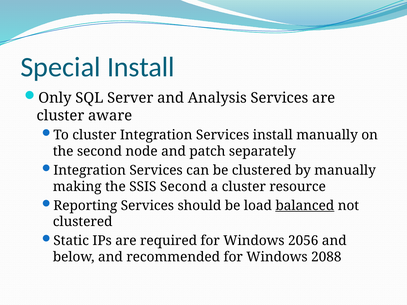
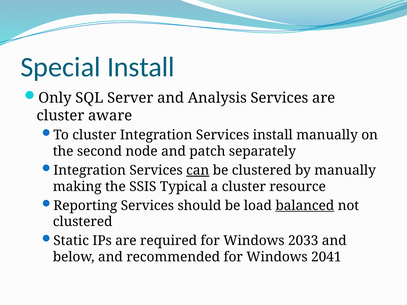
can underline: none -> present (198, 170)
SSIS Second: Second -> Typical (184, 187)
2056: 2056 -> 2033 (303, 241)
2088: 2088 -> 2041 (326, 257)
